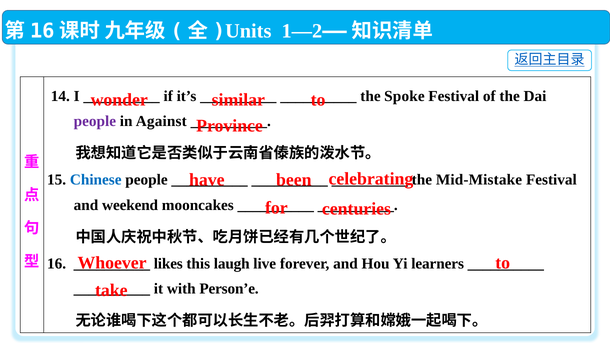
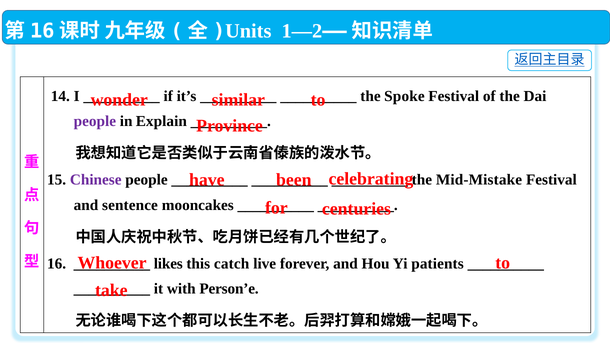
Against: Against -> Explain (161, 121)
Chinese colour: blue -> purple (96, 180)
weekend: weekend -> sentence (130, 205)
laugh: laugh -> catch (232, 264)
learners: learners -> patients (438, 264)
